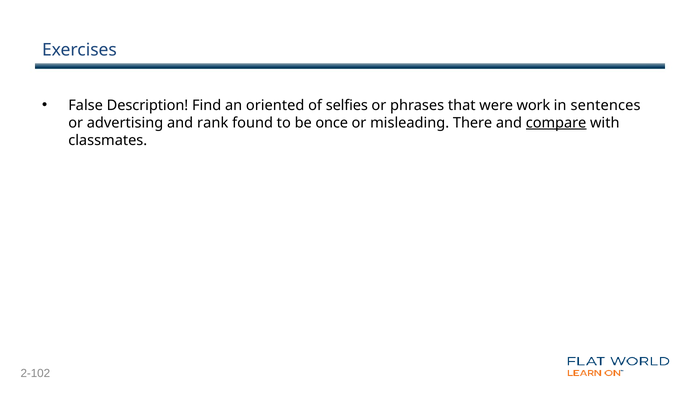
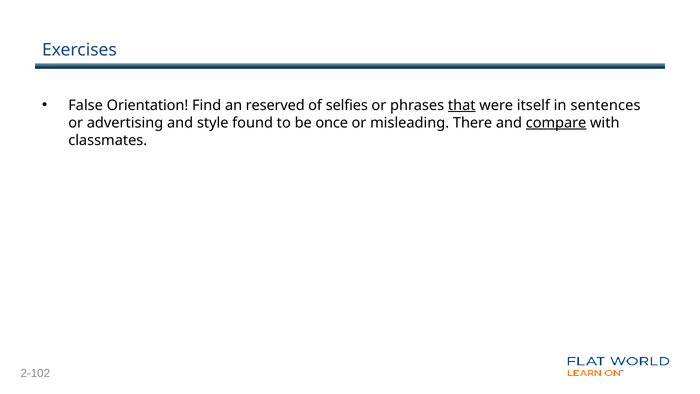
Description: Description -> Orientation (148, 105)
oriented: oriented -> reserved (275, 105)
that underline: none -> present (462, 105)
work: work -> itself (533, 105)
rank: rank -> style (213, 123)
